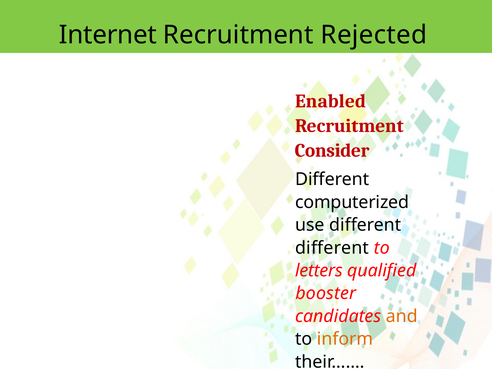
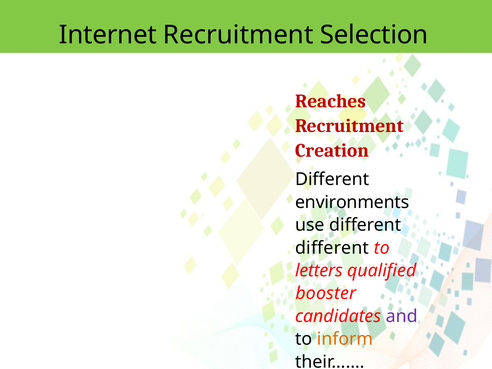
Rejected: Rejected -> Selection (374, 35)
Enabled: Enabled -> Reaches (331, 101)
Consider: Consider -> Creation (332, 150)
computerized: computerized -> environments (352, 202)
and colour: orange -> purple (402, 316)
